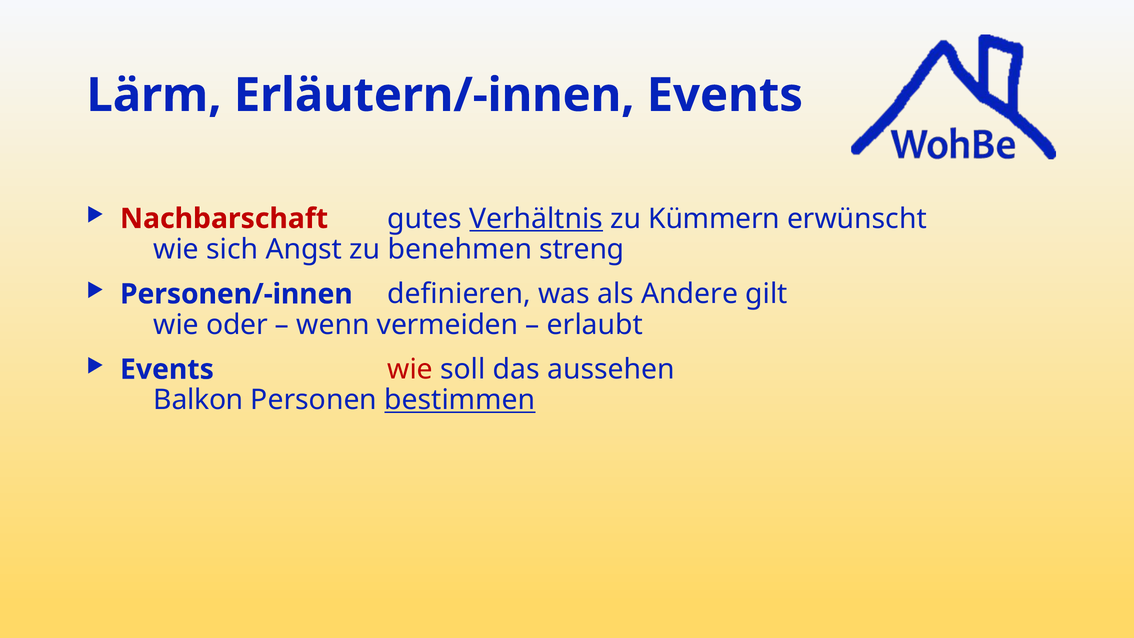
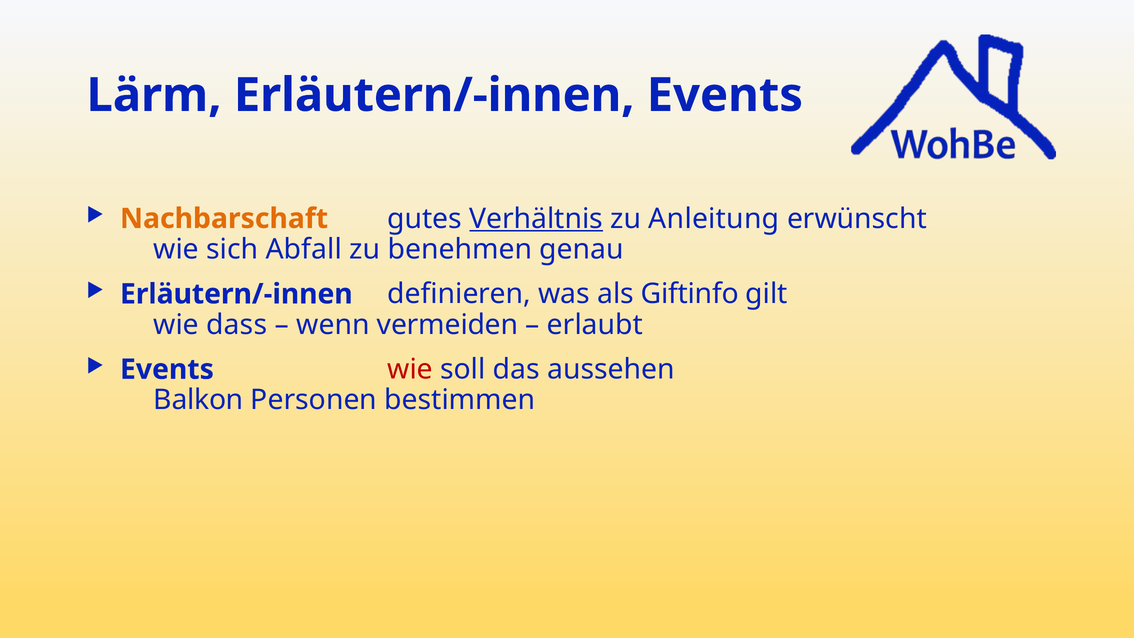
Nachbarschaft colour: red -> orange (224, 219)
Kümmern: Kümmern -> Anleitung (714, 219)
Angst: Angst -> Abfall (304, 249)
streng: streng -> genau (582, 249)
Personen/-innen: Personen/-innen -> Erläutern/-innen (236, 294)
Andere: Andere -> Giftinfo (690, 294)
oder: oder -> dass (237, 325)
bestimmen underline: present -> none (460, 400)
